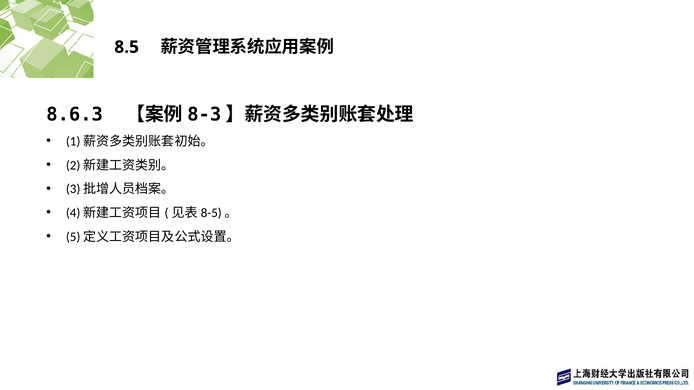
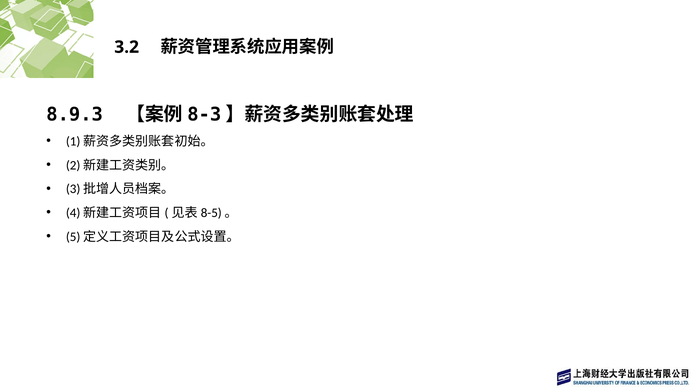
8.5: 8.5 -> 3.2 (127, 47)
8.6.3: 8.6.3 -> 8.9.3 (75, 115)
